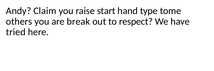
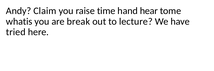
start: start -> time (106, 11)
type: type -> hear (149, 11)
others: others -> whatis (19, 22)
respect: respect -> lecture (136, 22)
